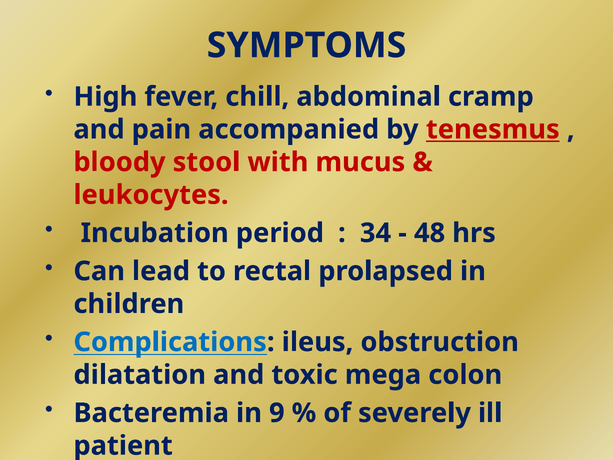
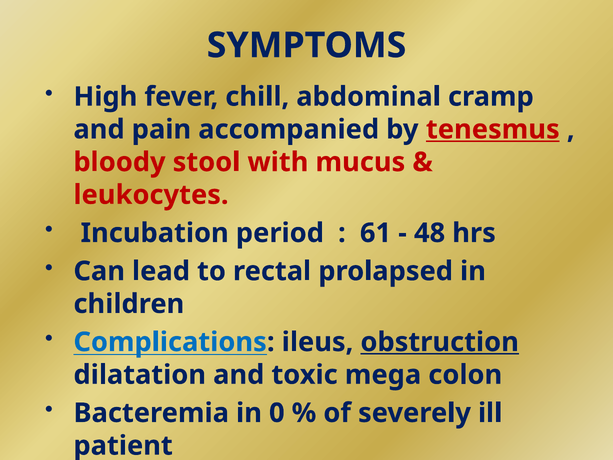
34: 34 -> 61 (376, 233)
obstruction underline: none -> present (440, 342)
9: 9 -> 0 (277, 413)
